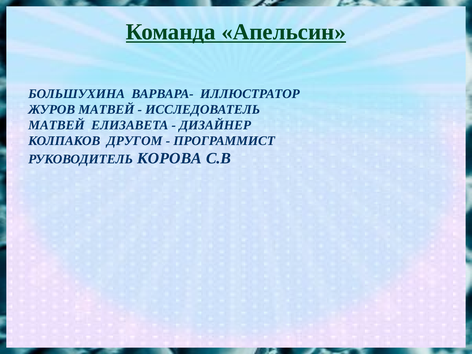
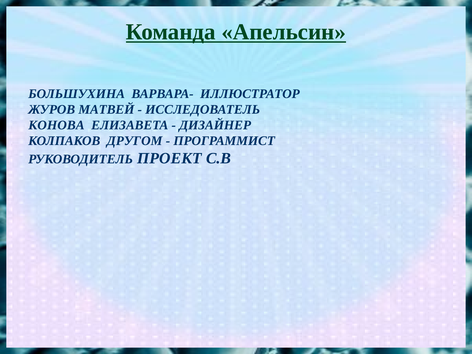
МАТВЕЙ: МАТВЕЙ -> КОНОВА (56, 125)
КОРОВА: КОРОВА -> ПРОЕКТ (169, 158)
